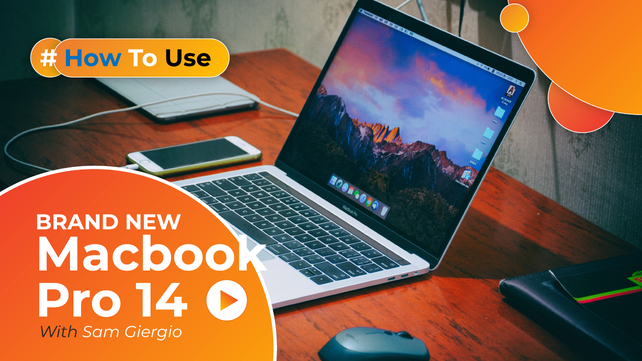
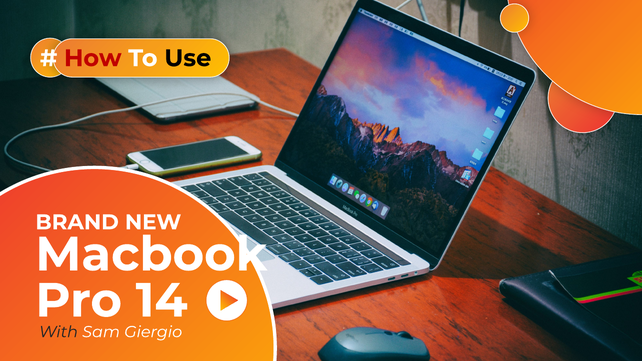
How colour: blue -> red (93, 58)
